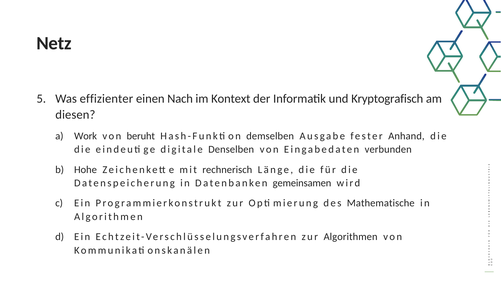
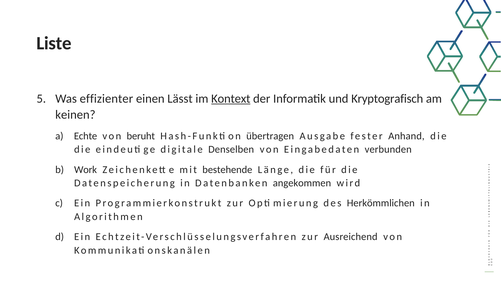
Netz: Netz -> Liste (54, 43)
Nach: Nach -> Lässt (180, 99)
Kontext underline: none -> present (231, 99)
diesen: diesen -> keinen (75, 115)
Work: Work -> Echte (86, 136)
demselben: demselben -> übertragen (270, 136)
Hohe: Hohe -> Work (86, 169)
rechnerisch: rechnerisch -> bestehende (227, 169)
gemeinsamen: gemeinsamen -> angekommen (302, 183)
Mathematische: Mathematische -> Herkömmlichen (381, 203)
zur Algorithmen: Algorithmen -> Ausreichend (351, 237)
